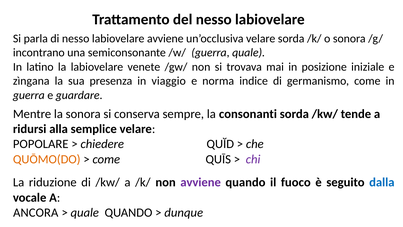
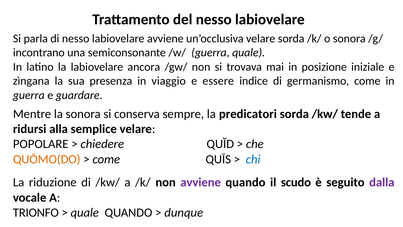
venete: venete -> ancora (144, 67)
norma: norma -> essere (218, 81)
consonanti: consonanti -> predicatori (248, 114)
chi colour: purple -> blue (253, 159)
fuoco: fuoco -> scudo (296, 182)
dalla colour: blue -> purple (382, 182)
ANCORA: ANCORA -> TRIONFO (36, 212)
